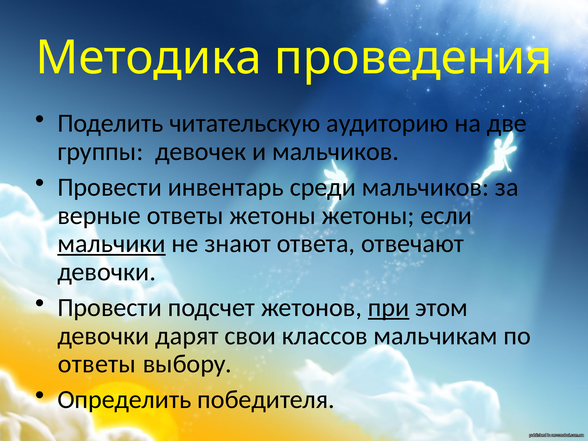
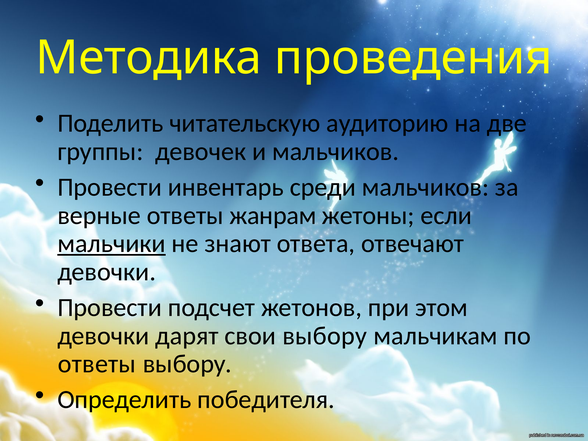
ответы жетоны: жетоны -> жанрам (273, 215)
при underline: present -> none (389, 307)
свои классов: классов -> выбору (325, 336)
